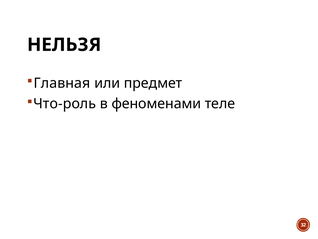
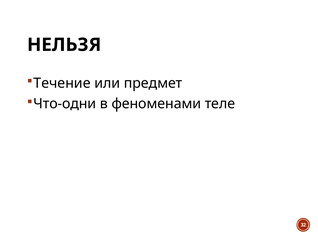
Главная: Главная -> Течение (62, 83)
Что-роль: Что-роль -> Что-одни (65, 103)
